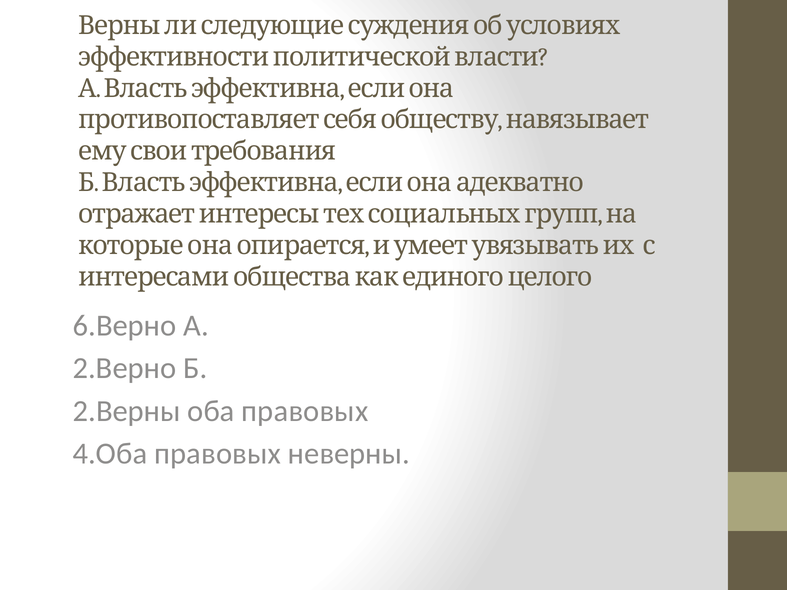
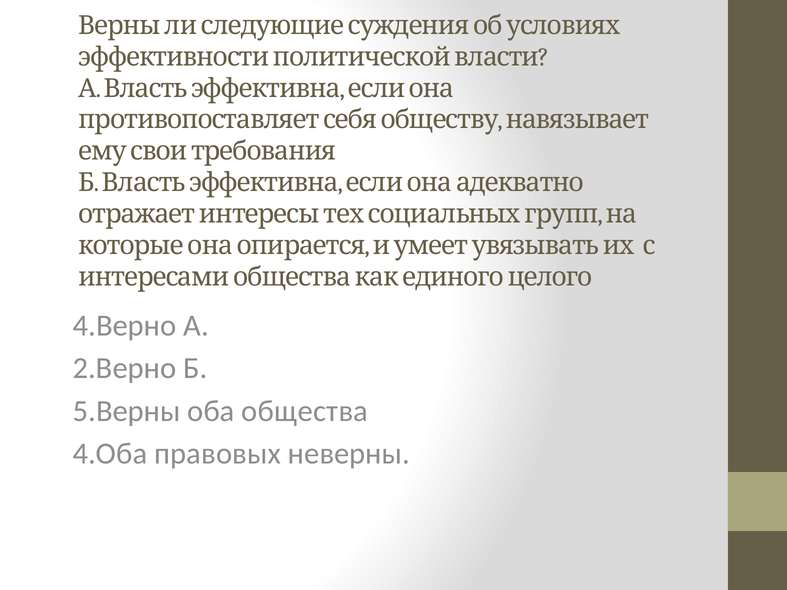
6.Верно: 6.Верно -> 4.Верно (125, 326)
2.Верны: 2.Верны -> 5.Верны (127, 411)
оба правовых: правовых -> общества (305, 411)
